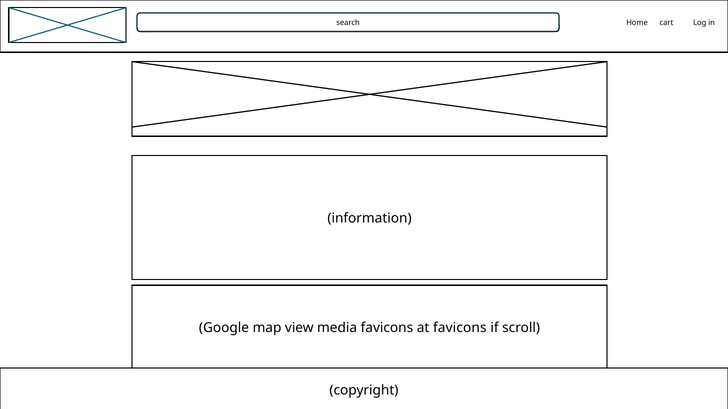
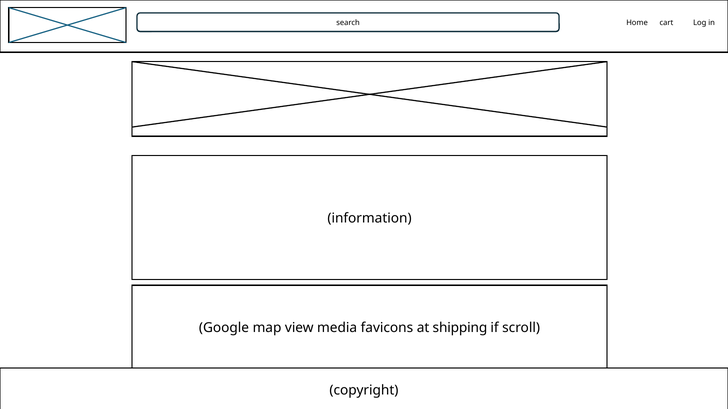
at favicons: favicons -> shipping (460, 328)
